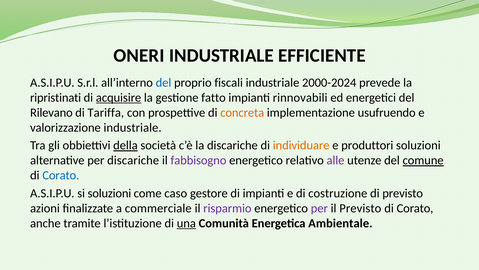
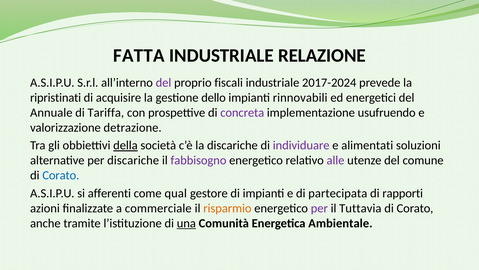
ONERI: ONERI -> FATTA (139, 56)
EFFICIENTE: EFFICIENTE -> RELAZIONE (322, 56)
del colour: blue -> purple (163, 83)
2000-2024: 2000-2024 -> 2017-2024 (329, 83)
acquisire underline: present -> none (119, 97)
fatto: fatto -> dello (214, 97)
Rilevano: Rilevano -> Annuale (51, 112)
concreta colour: orange -> purple (242, 112)
valorizzazione industriale: industriale -> detrazione (133, 127)
individuare colour: orange -> purple (301, 145)
produttori: produttori -> alimentati (367, 145)
comune underline: present -> none (423, 160)
si soluzioni: soluzioni -> afferenti (109, 193)
caso: caso -> qual (176, 193)
costruzione: costruzione -> partecipata (338, 193)
di previsto: previsto -> rapporti (403, 193)
risparmio colour: purple -> orange (227, 208)
il Previsto: Previsto -> Tuttavia (360, 208)
